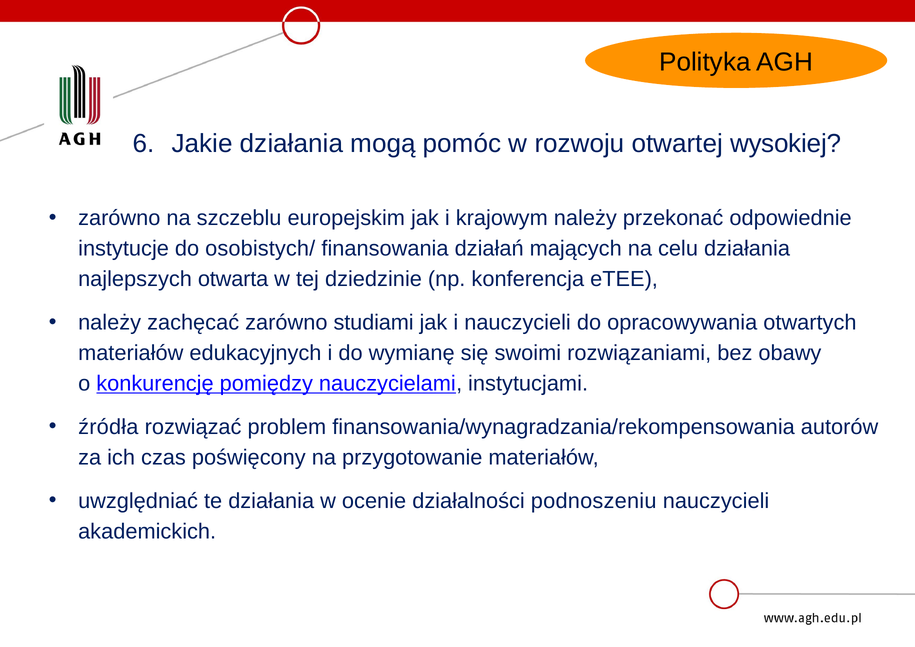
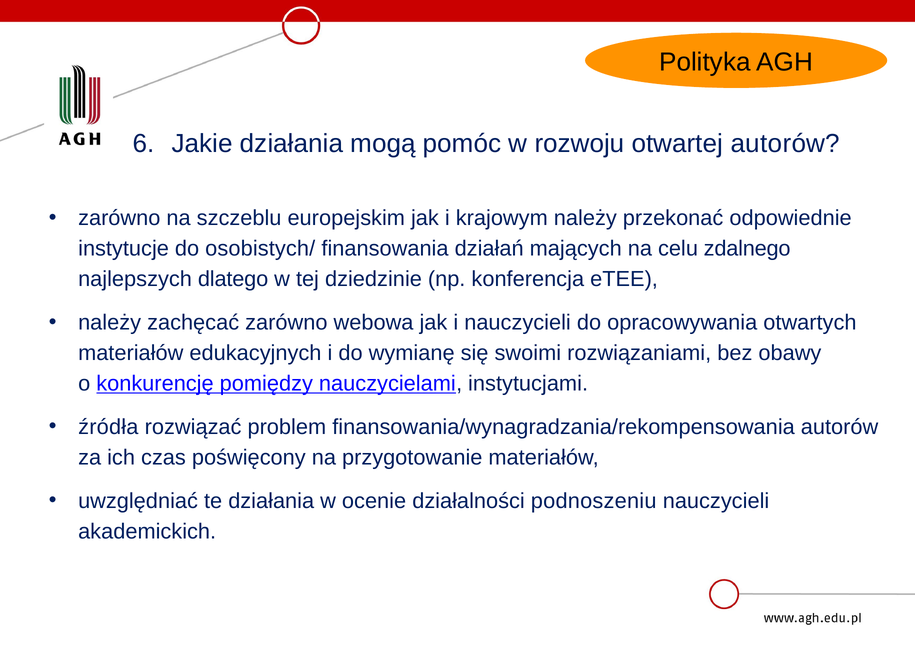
otwartej wysokiej: wysokiej -> autorów (785, 144)
celu działania: działania -> zdalnego (747, 249)
otwarta: otwarta -> dlatego (233, 279)
studiami: studiami -> webowa (374, 323)
